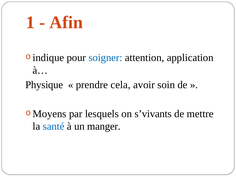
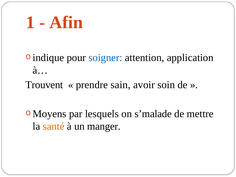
Physique: Physique -> Trouvent (44, 85)
cela: cela -> sain (121, 85)
s’vivants: s’vivants -> s’malade (153, 114)
santé colour: blue -> orange (54, 126)
